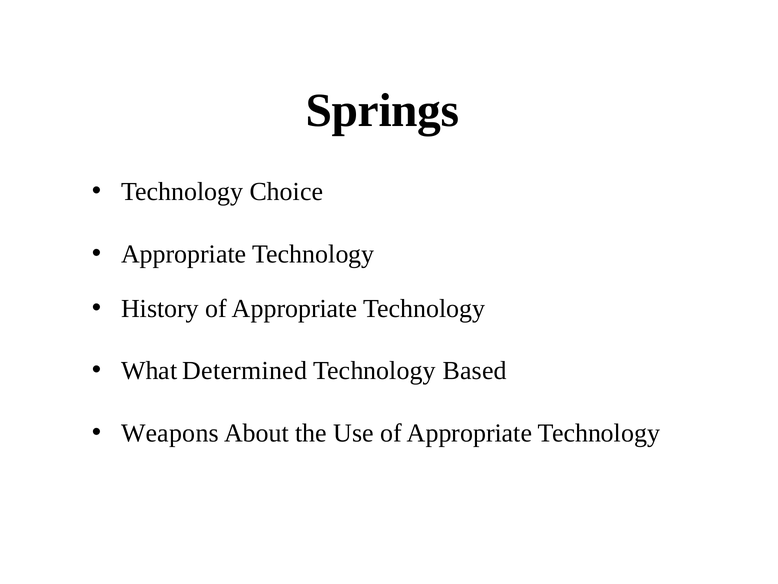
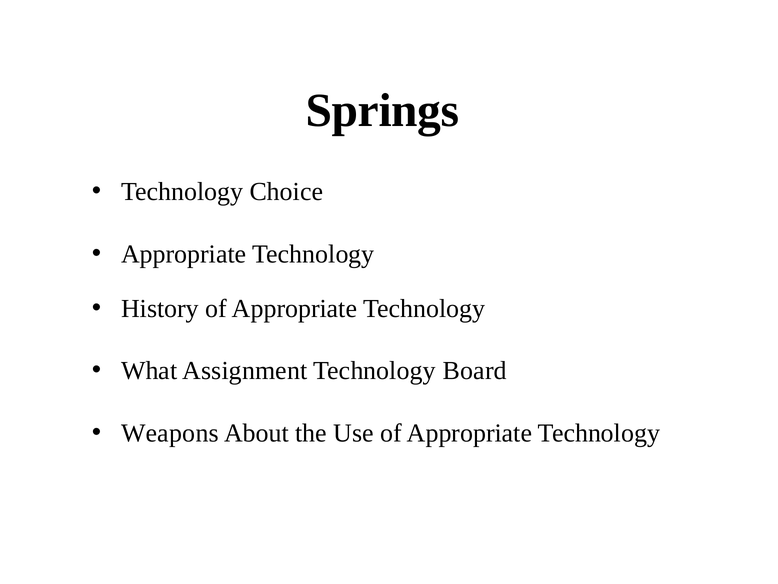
Determined: Determined -> Assignment (245, 370)
Based: Based -> Board (475, 370)
